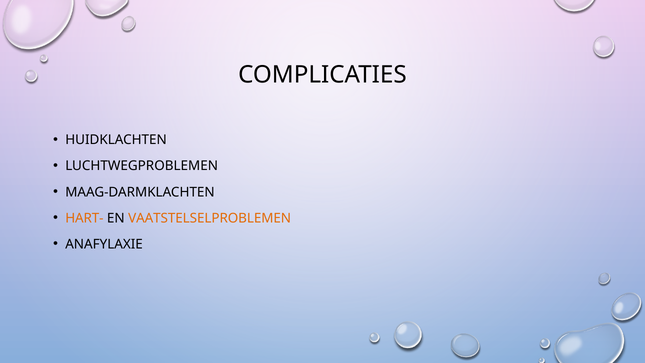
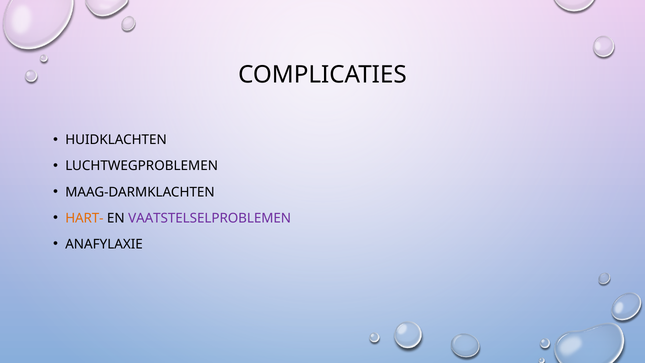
VAATSTELSELPROBLEMEN colour: orange -> purple (210, 218)
